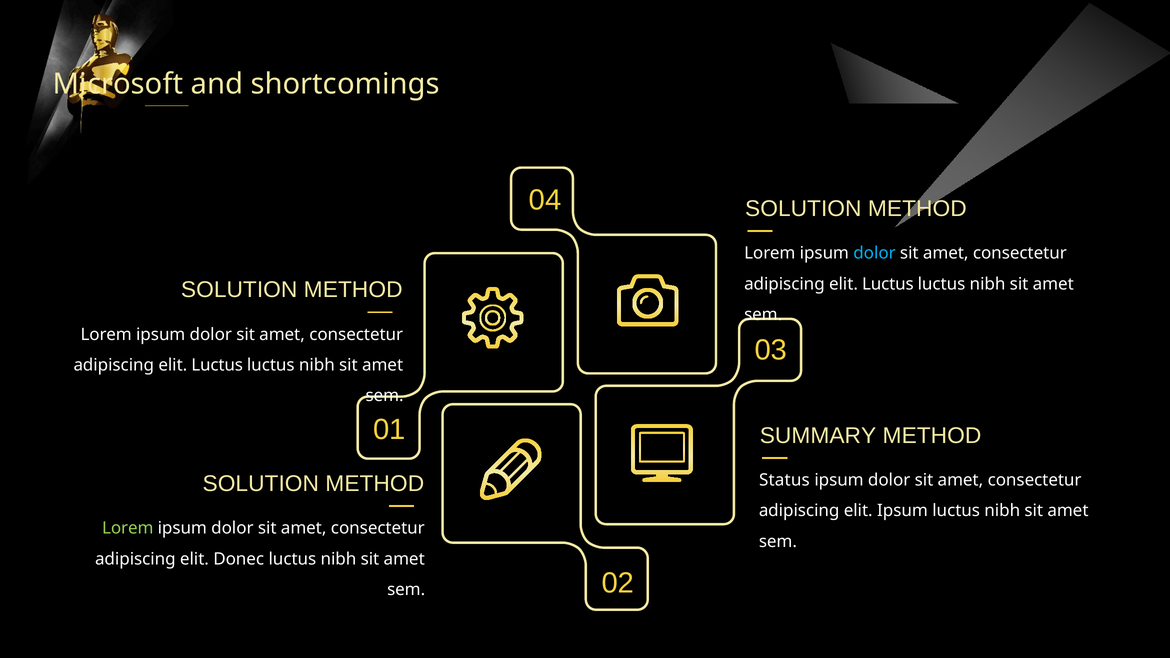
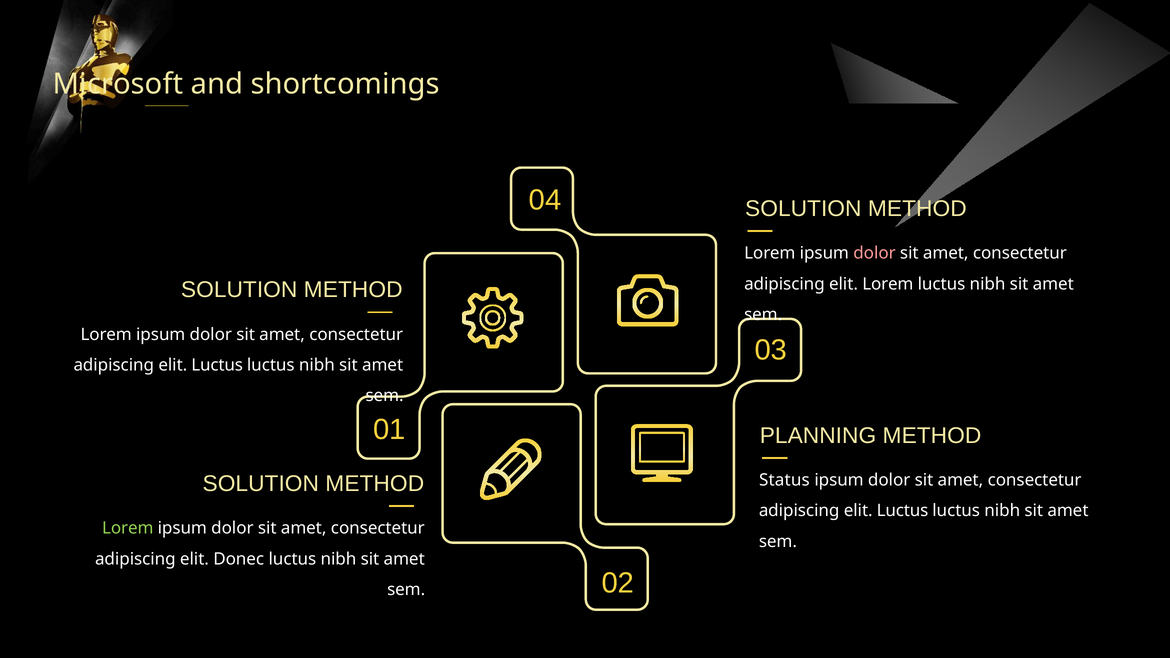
dolor colour: light blue -> pink (874, 253)
Luctus: Luctus -> Lorem (888, 284)
SUMMARY: SUMMARY -> PLANNING (818, 436)
Ipsum: Ipsum -> Luctus (903, 511)
